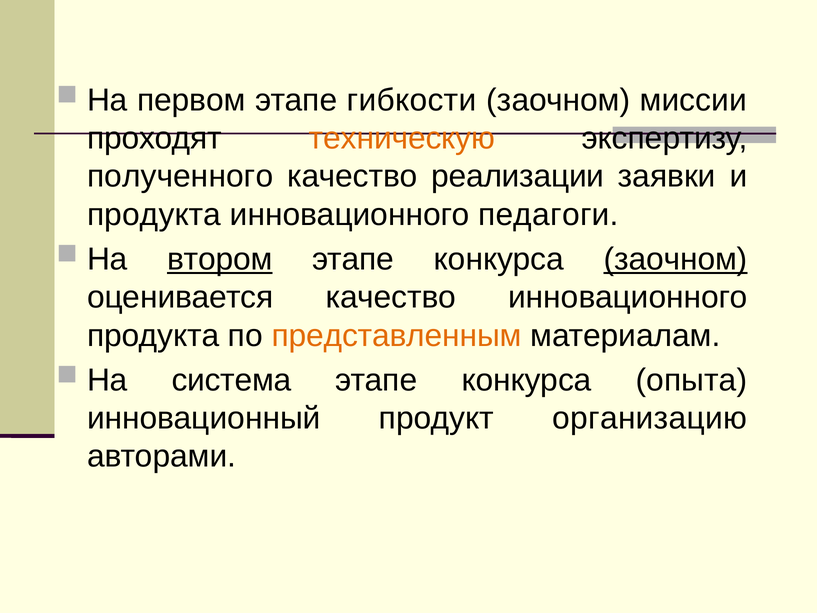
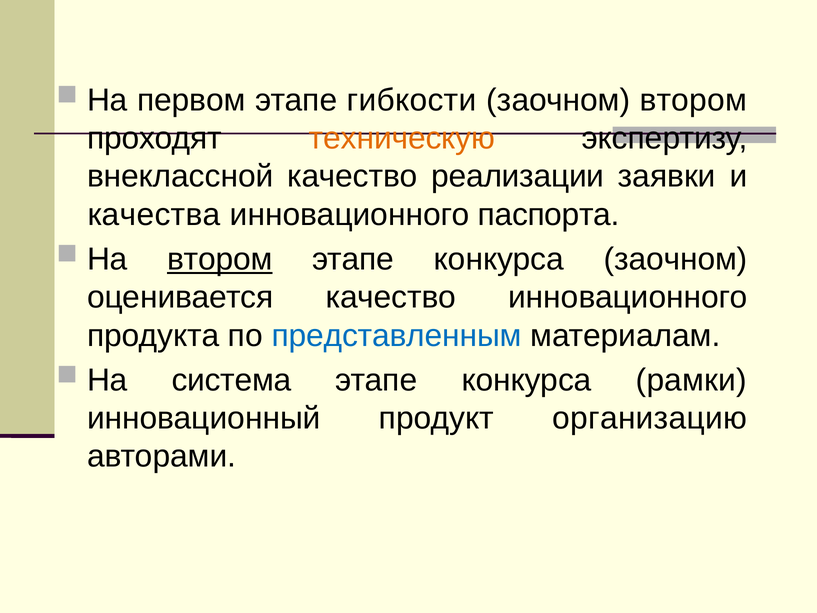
заочном миссии: миссии -> втором (693, 100)
полученного: полученного -> внеклассной (180, 176)
продукта: продукта -> качества (154, 215)
педагоги: педагоги -> паспорта (549, 215)
заочном underline: present -> none (676, 259)
представленным colour: orange -> blue (397, 335)
опыта: опыта -> рамки (691, 380)
